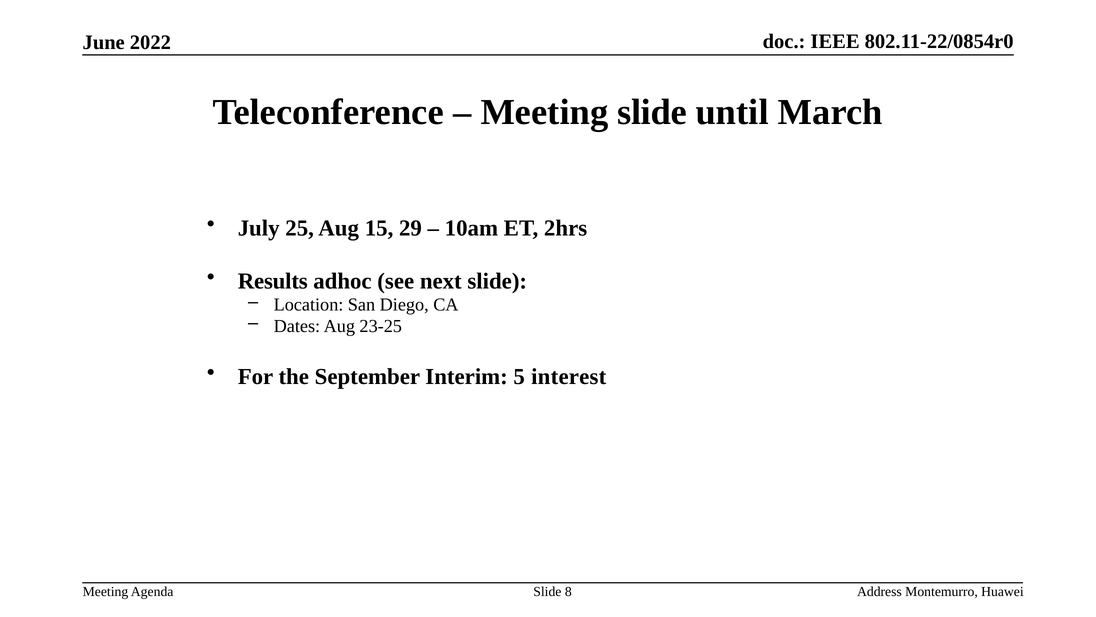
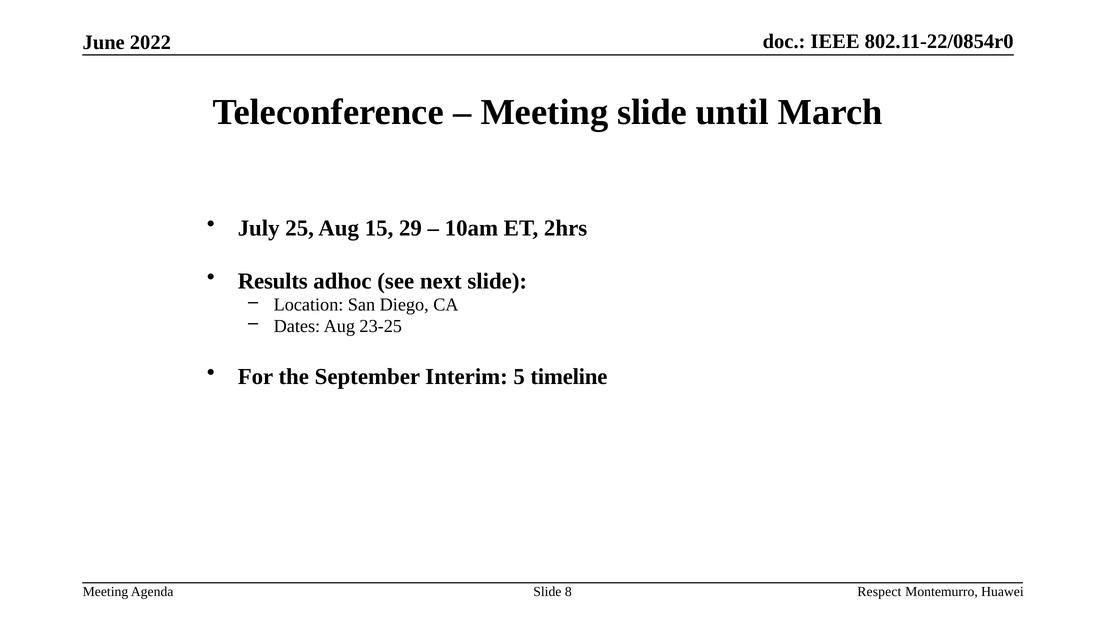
interest: interest -> timeline (569, 376)
Address: Address -> Respect (879, 591)
